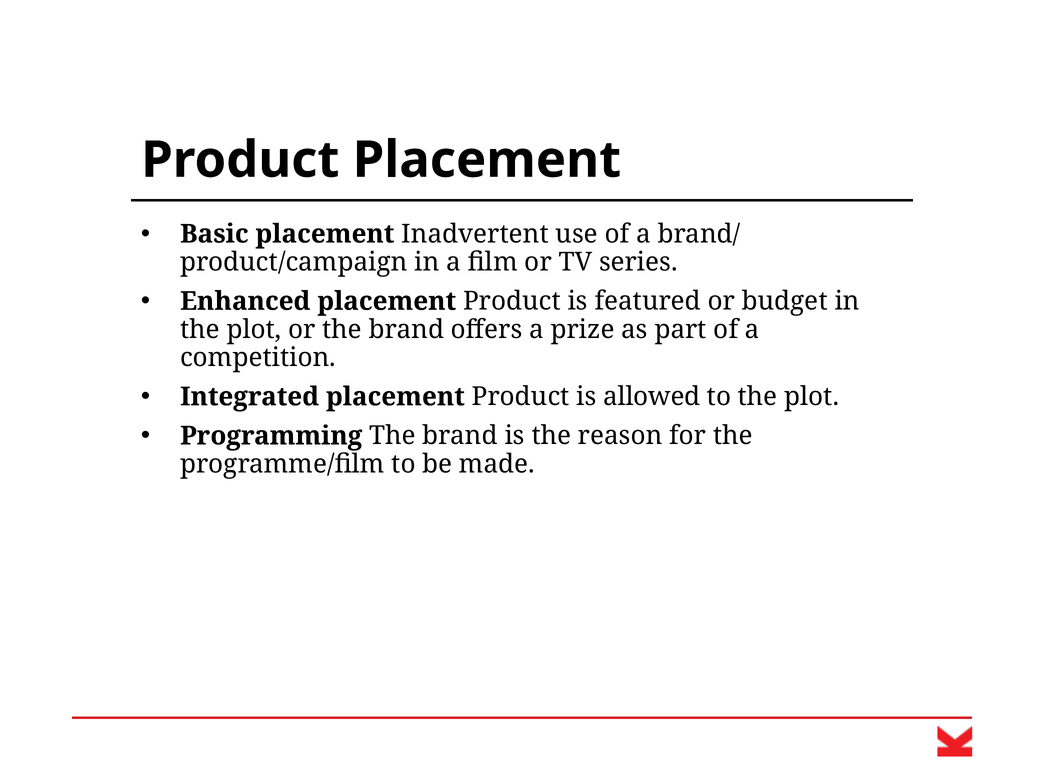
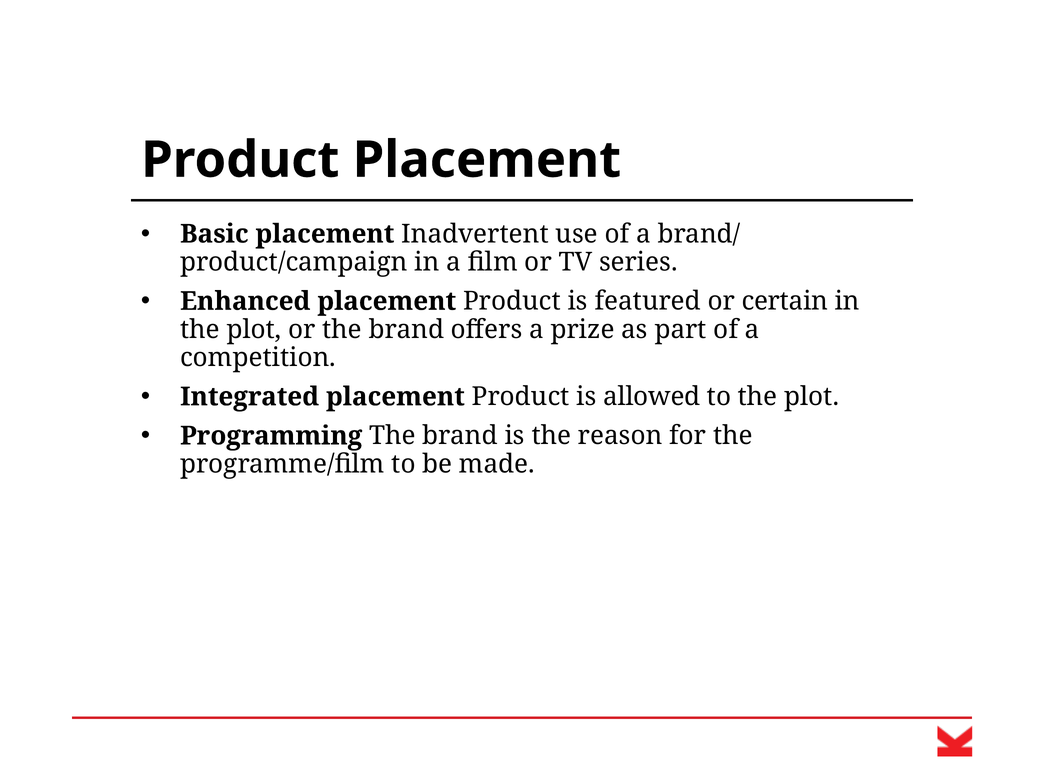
budget: budget -> certain (785, 301)
